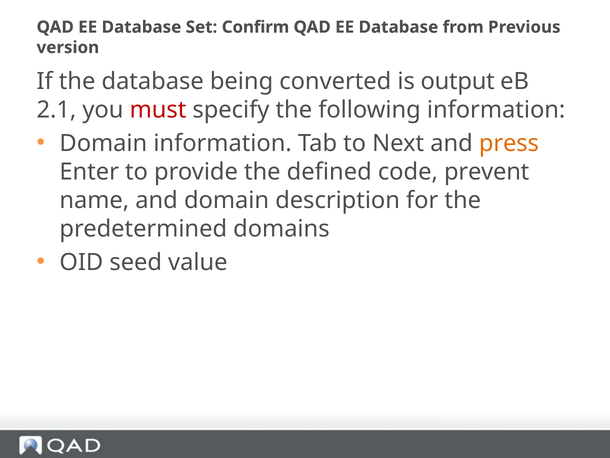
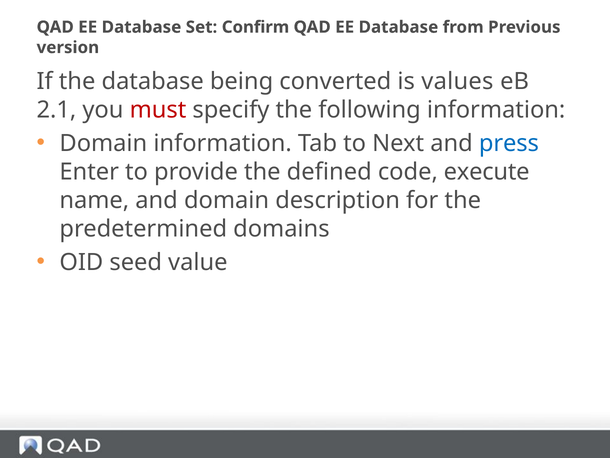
output: output -> values (457, 82)
press colour: orange -> blue (509, 143)
prevent: prevent -> execute (487, 172)
